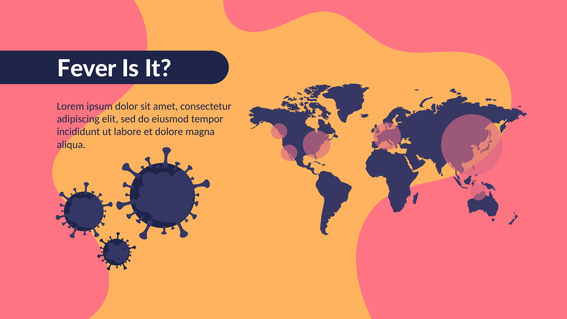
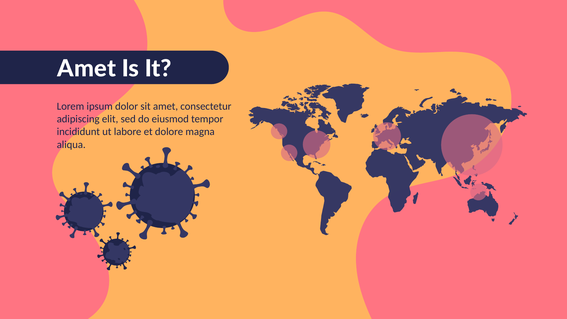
Fever: Fever -> Amet (87, 69)
